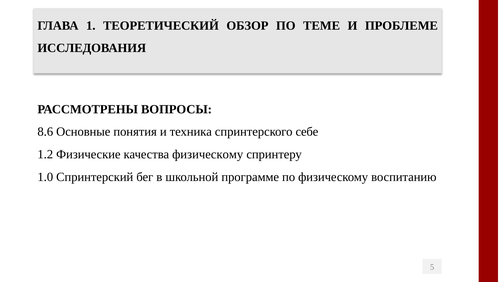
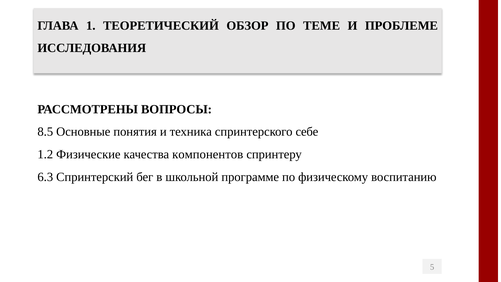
8.6: 8.6 -> 8.5 (45, 132)
качества физическому: физическому -> компонентов (208, 154)
1.0: 1.0 -> 6.3 (45, 177)
